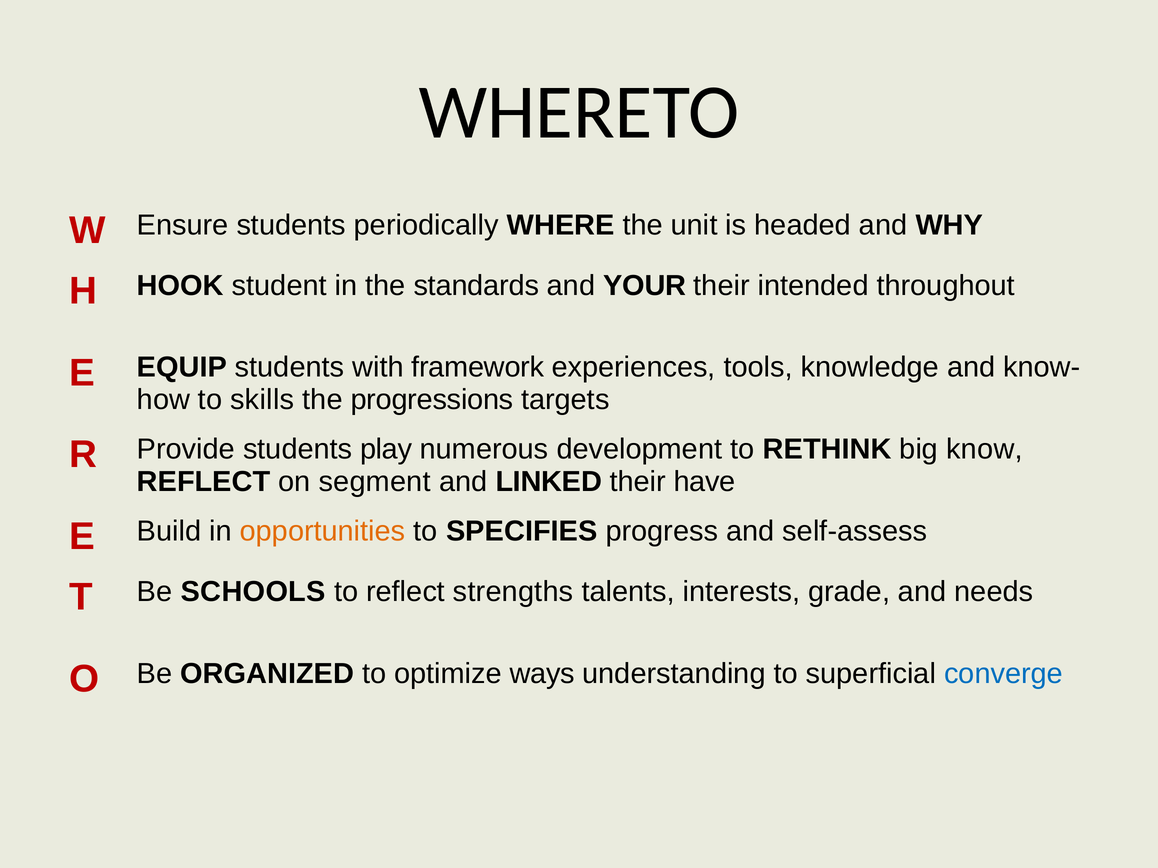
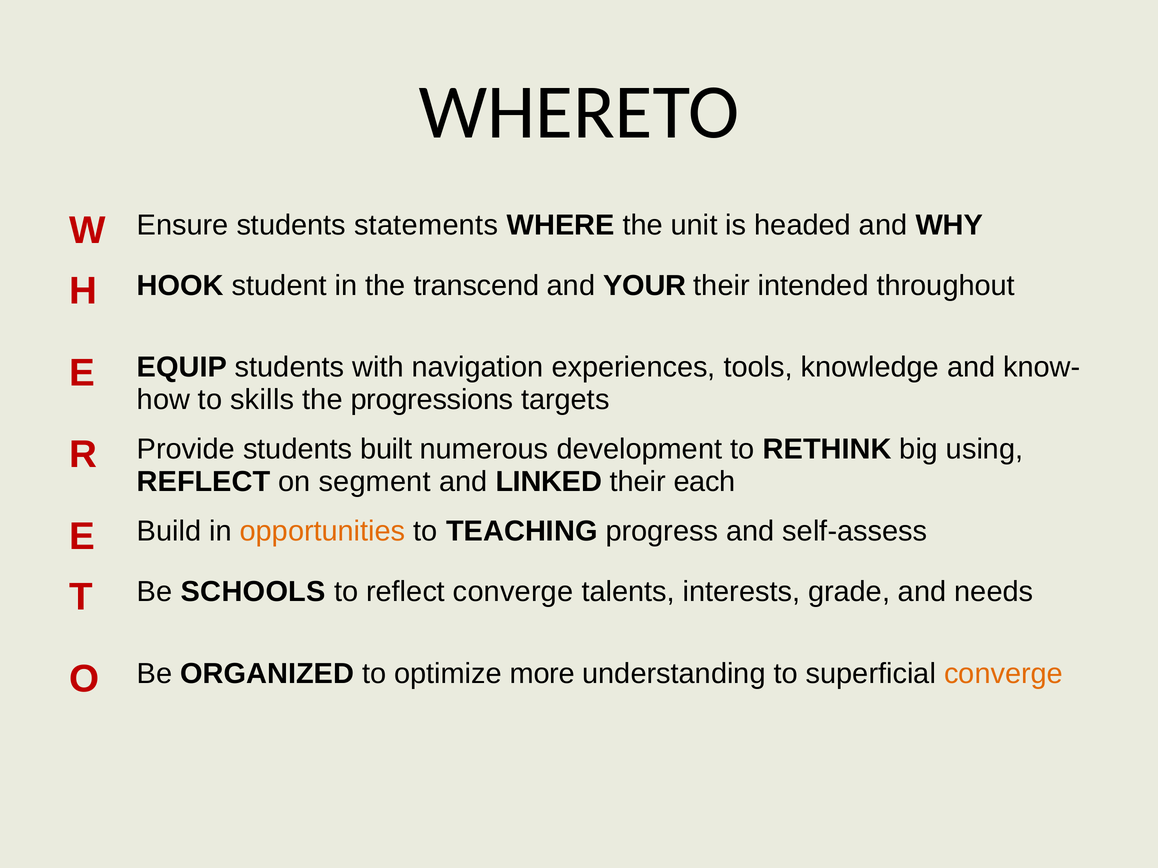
periodically: periodically -> statements (426, 225)
standards: standards -> transcend (476, 286)
framework: framework -> navigation (478, 368)
play: play -> built (386, 450)
know: know -> using (985, 450)
have: have -> each (705, 482)
SPECIFIES: SPECIFIES -> TEACHING (522, 531)
reflect strengths: strengths -> converge (513, 592)
ways: ways -> more (542, 674)
converge colour: blue -> orange (1003, 674)
